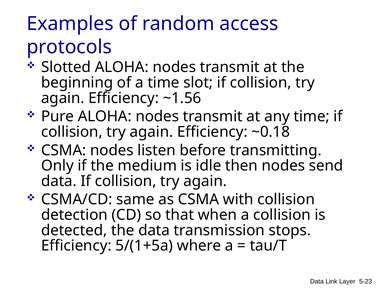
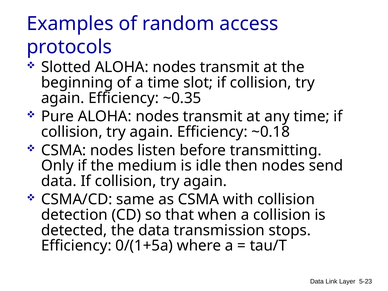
~1.56: ~1.56 -> ~0.35 (182, 98)
5/(1+5a: 5/(1+5a -> 0/(1+5a (144, 246)
